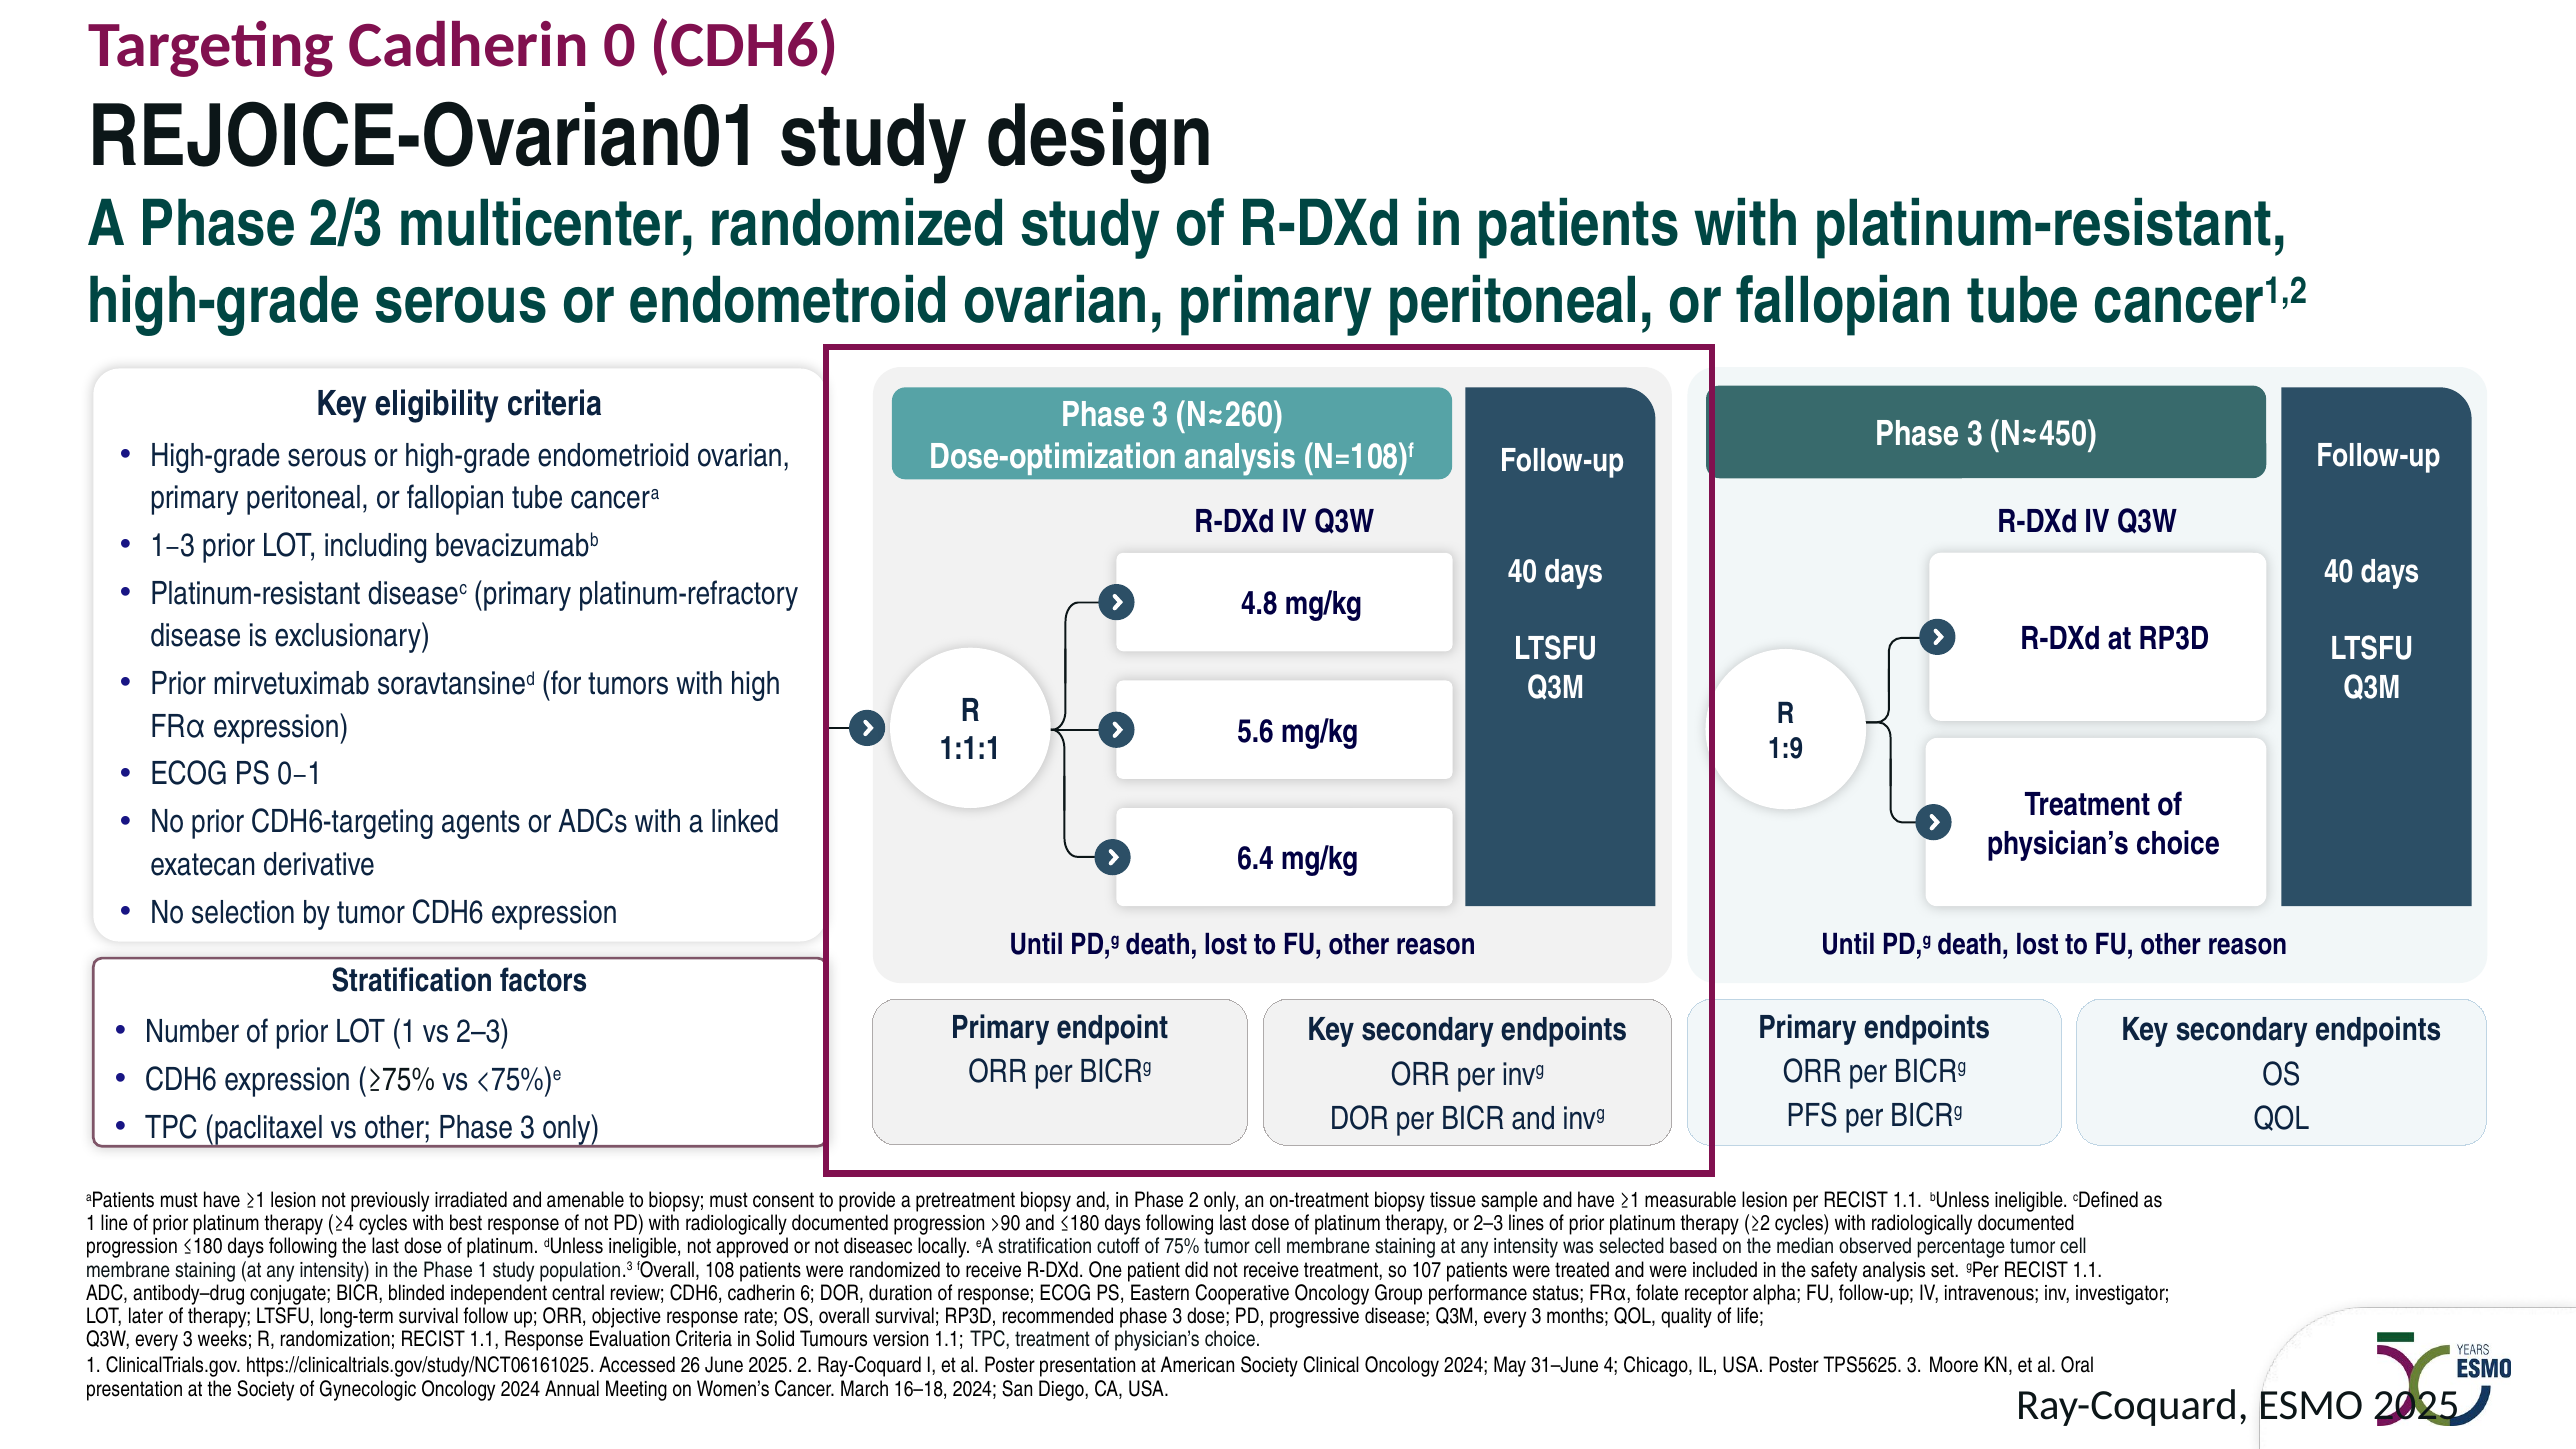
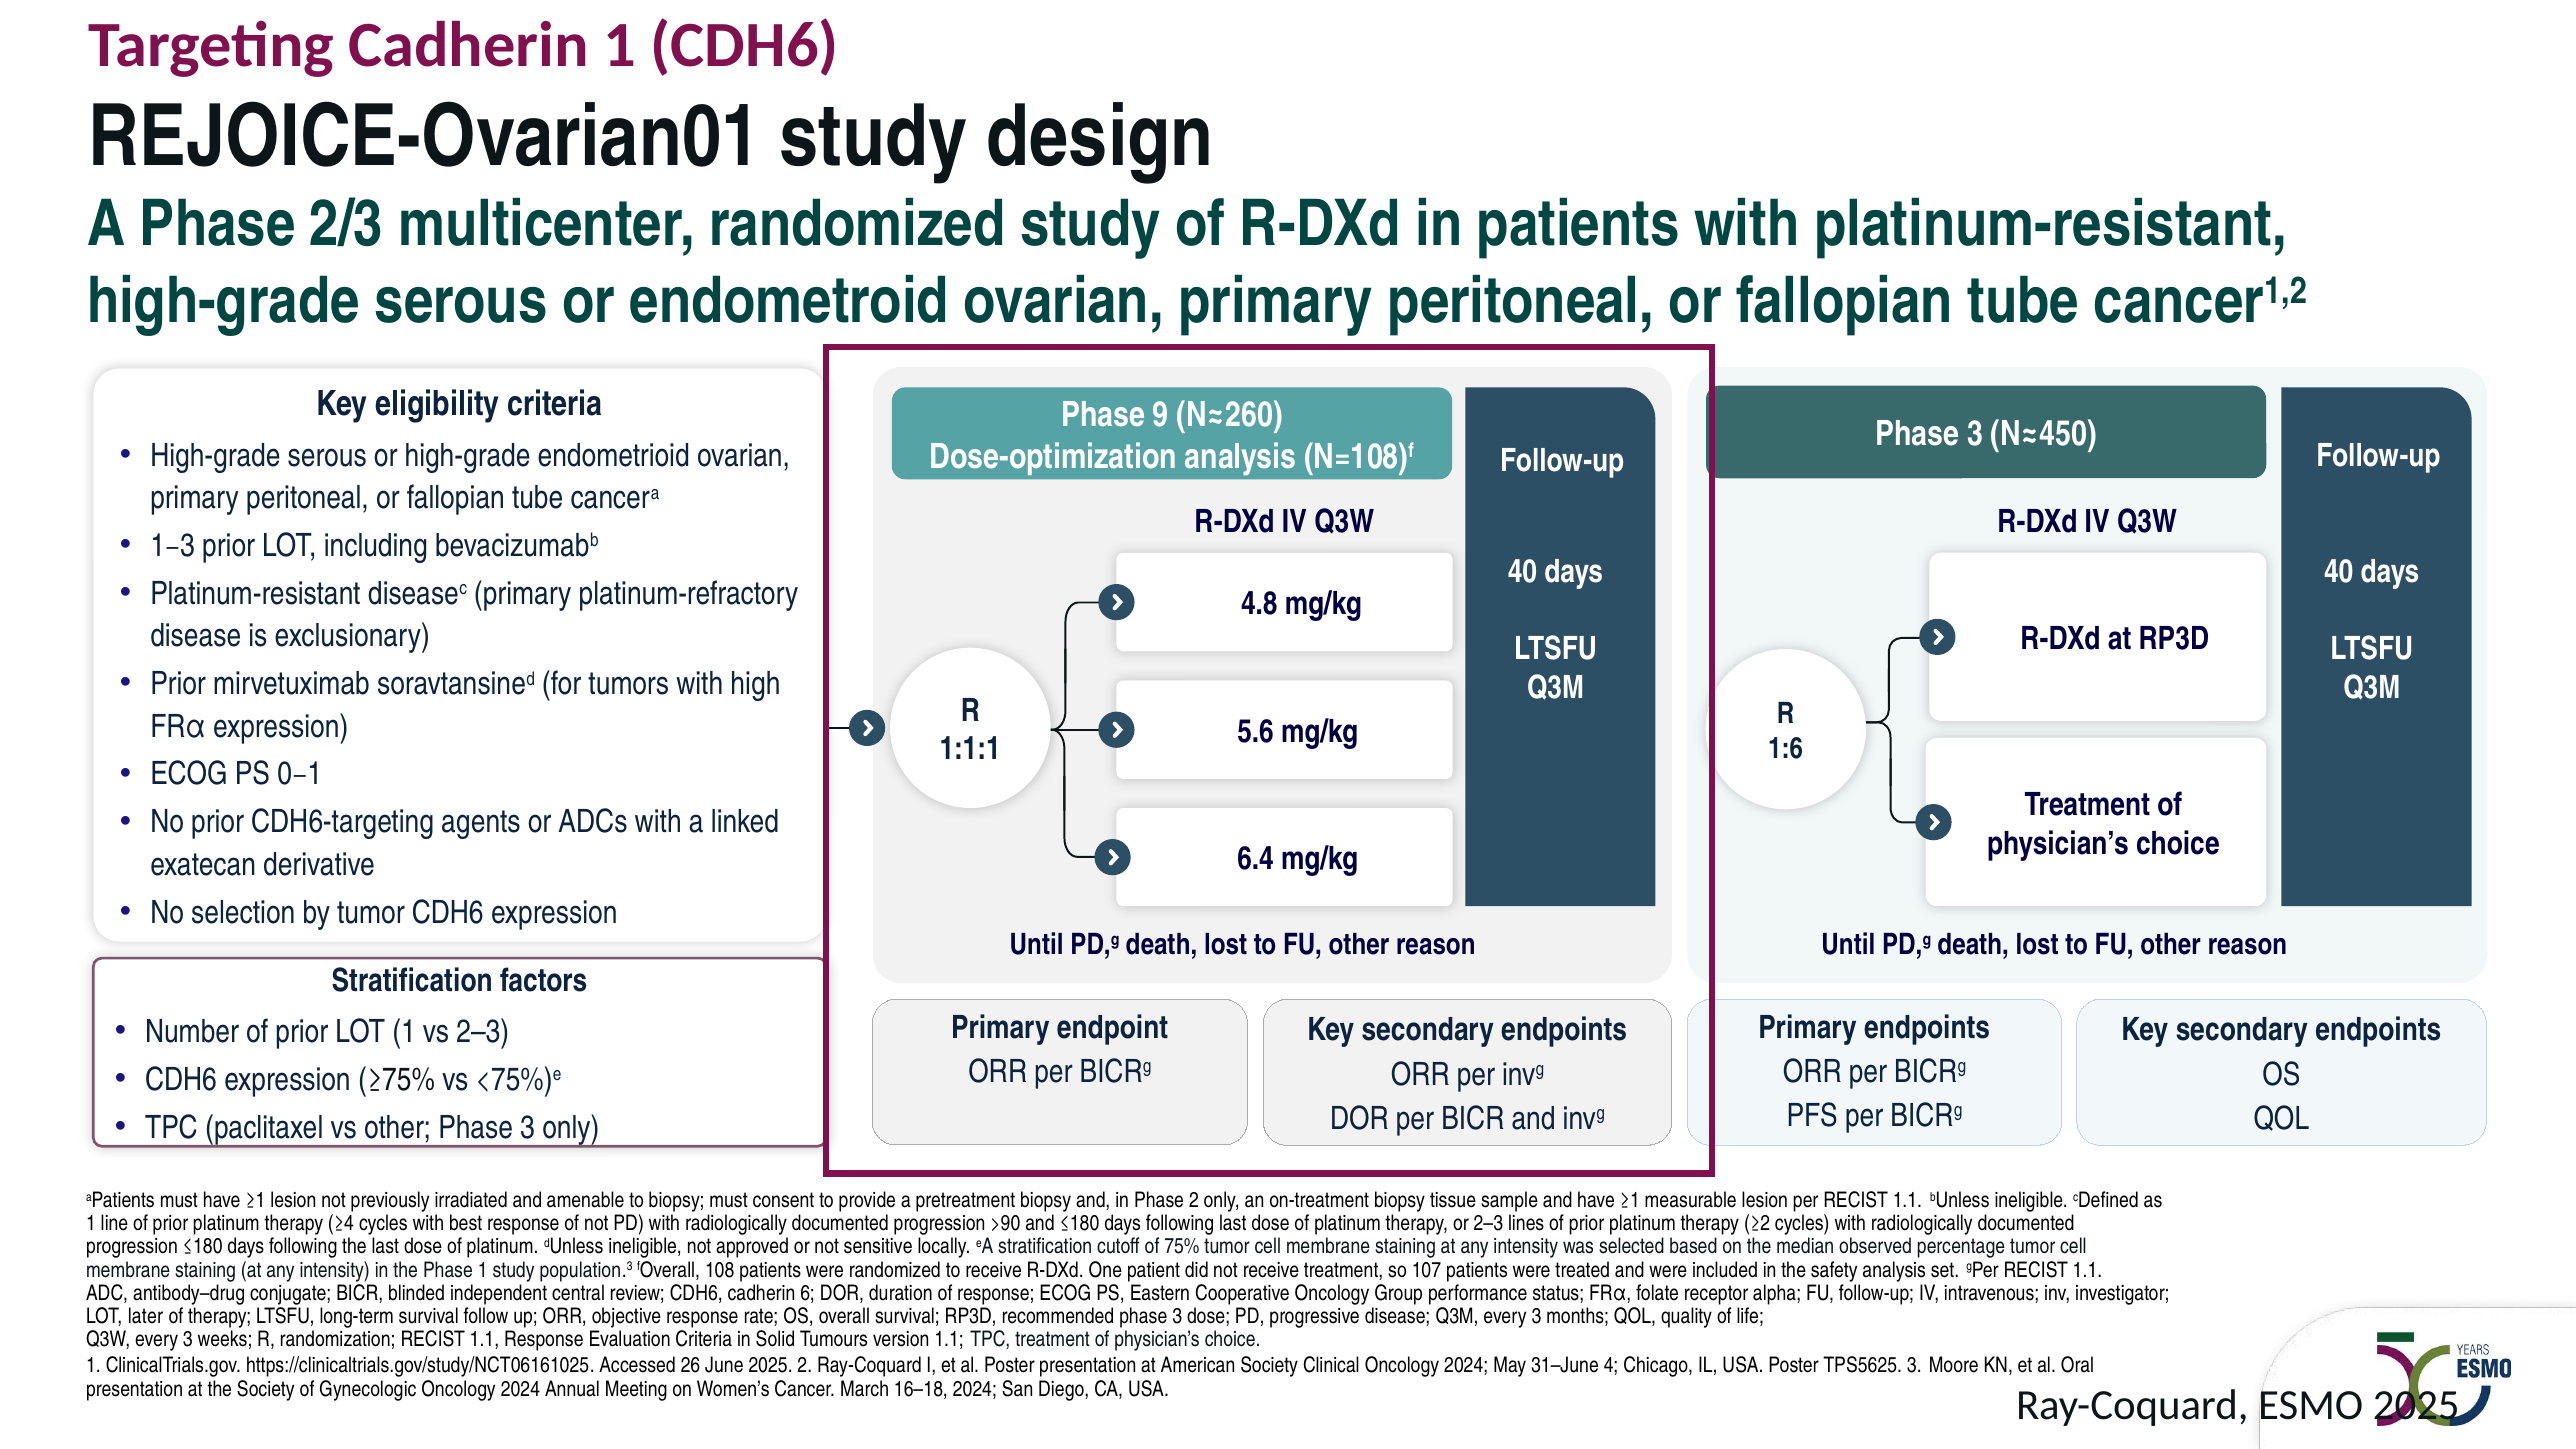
Cadherin 0: 0 -> 1 (620, 45)
3: 3 -> 9 (1161, 415)
1:9: 1:9 -> 1:6 (1786, 749)
not diseasec: diseasec -> sensitive (878, 1247)
